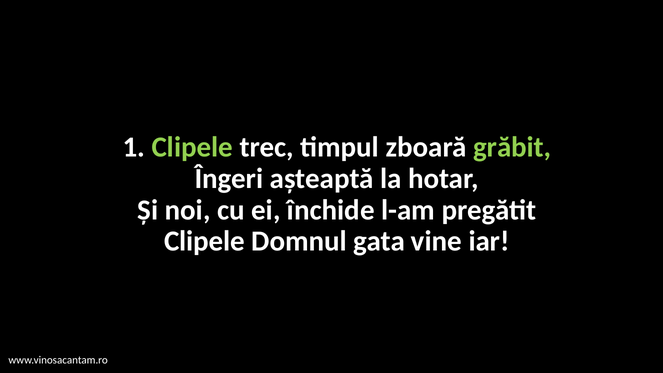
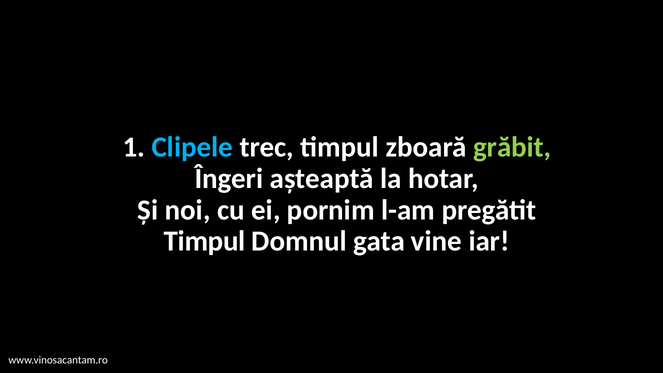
Clipele colour: light green -> light blue (192, 147)
închide: închide -> pornim (331, 210)
Clipele: Clipele -> Timpul (205, 241)
